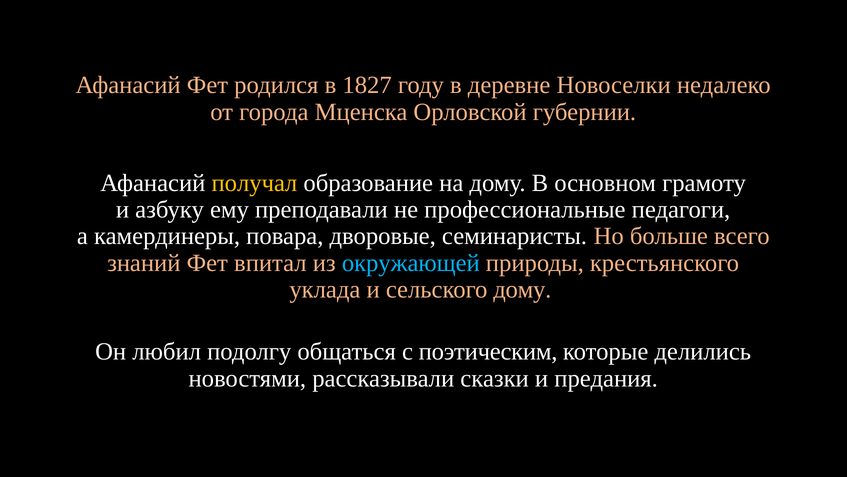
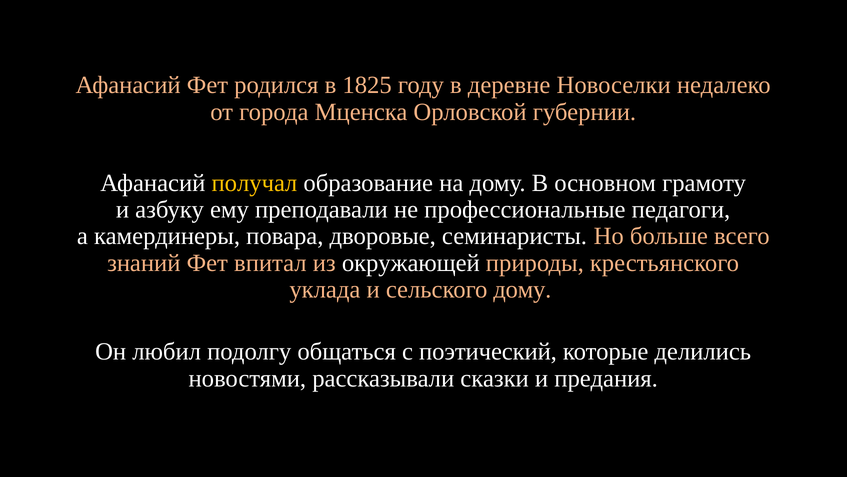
1827: 1827 -> 1825 (367, 85)
окружающей colour: light blue -> white (411, 263)
поэтическим: поэтическим -> поэтический (488, 351)
